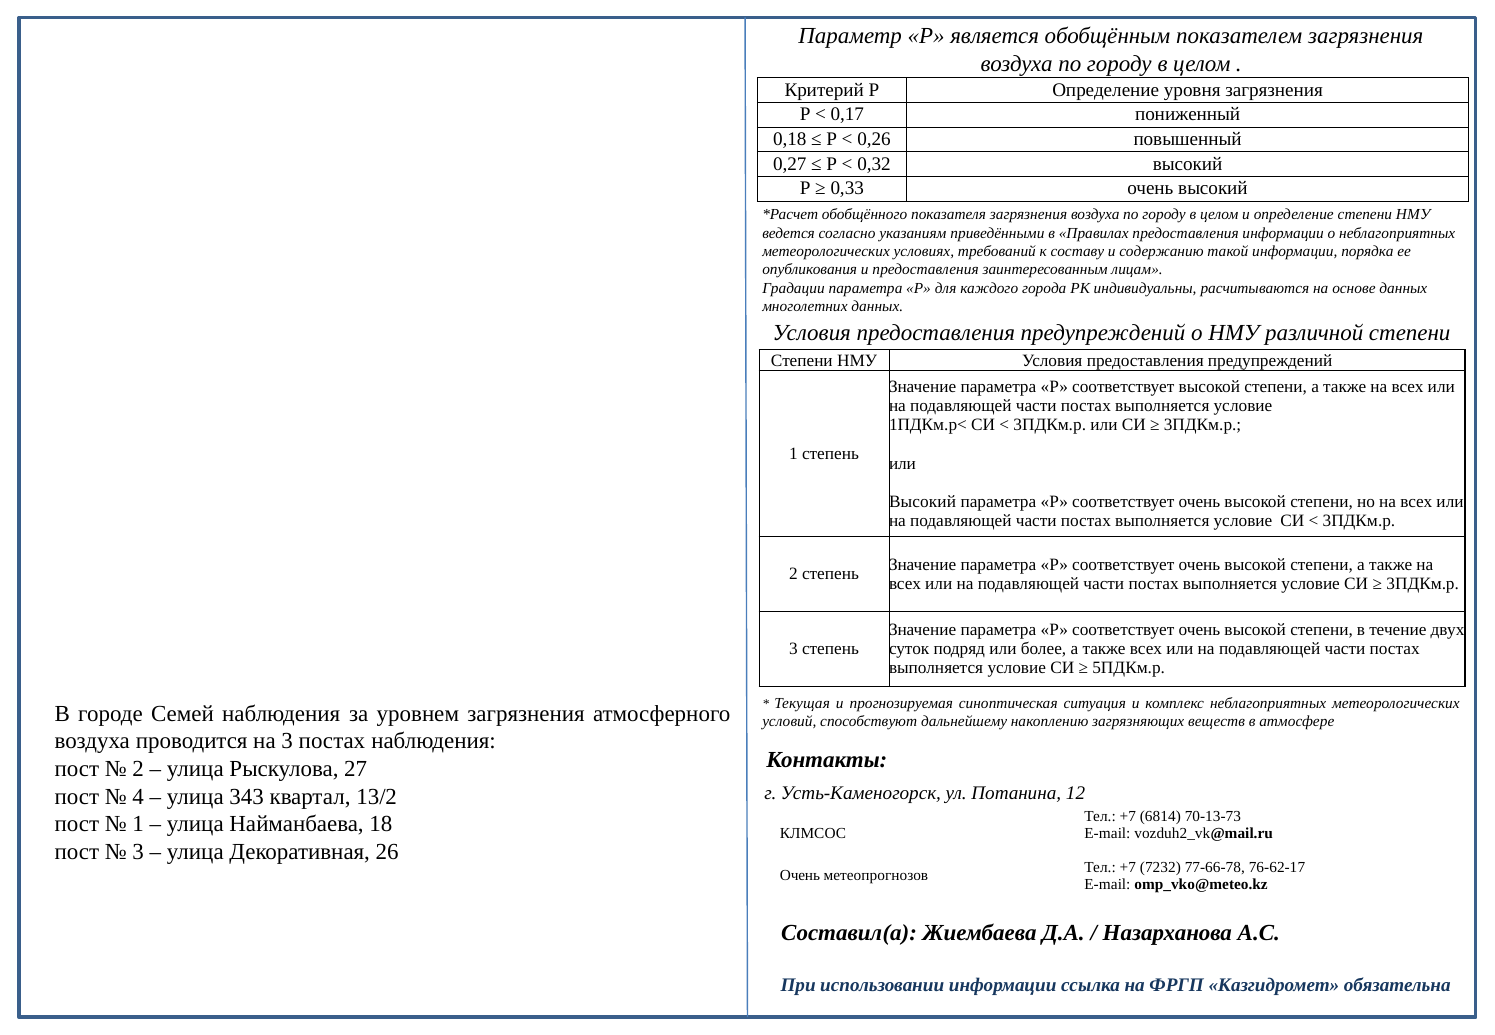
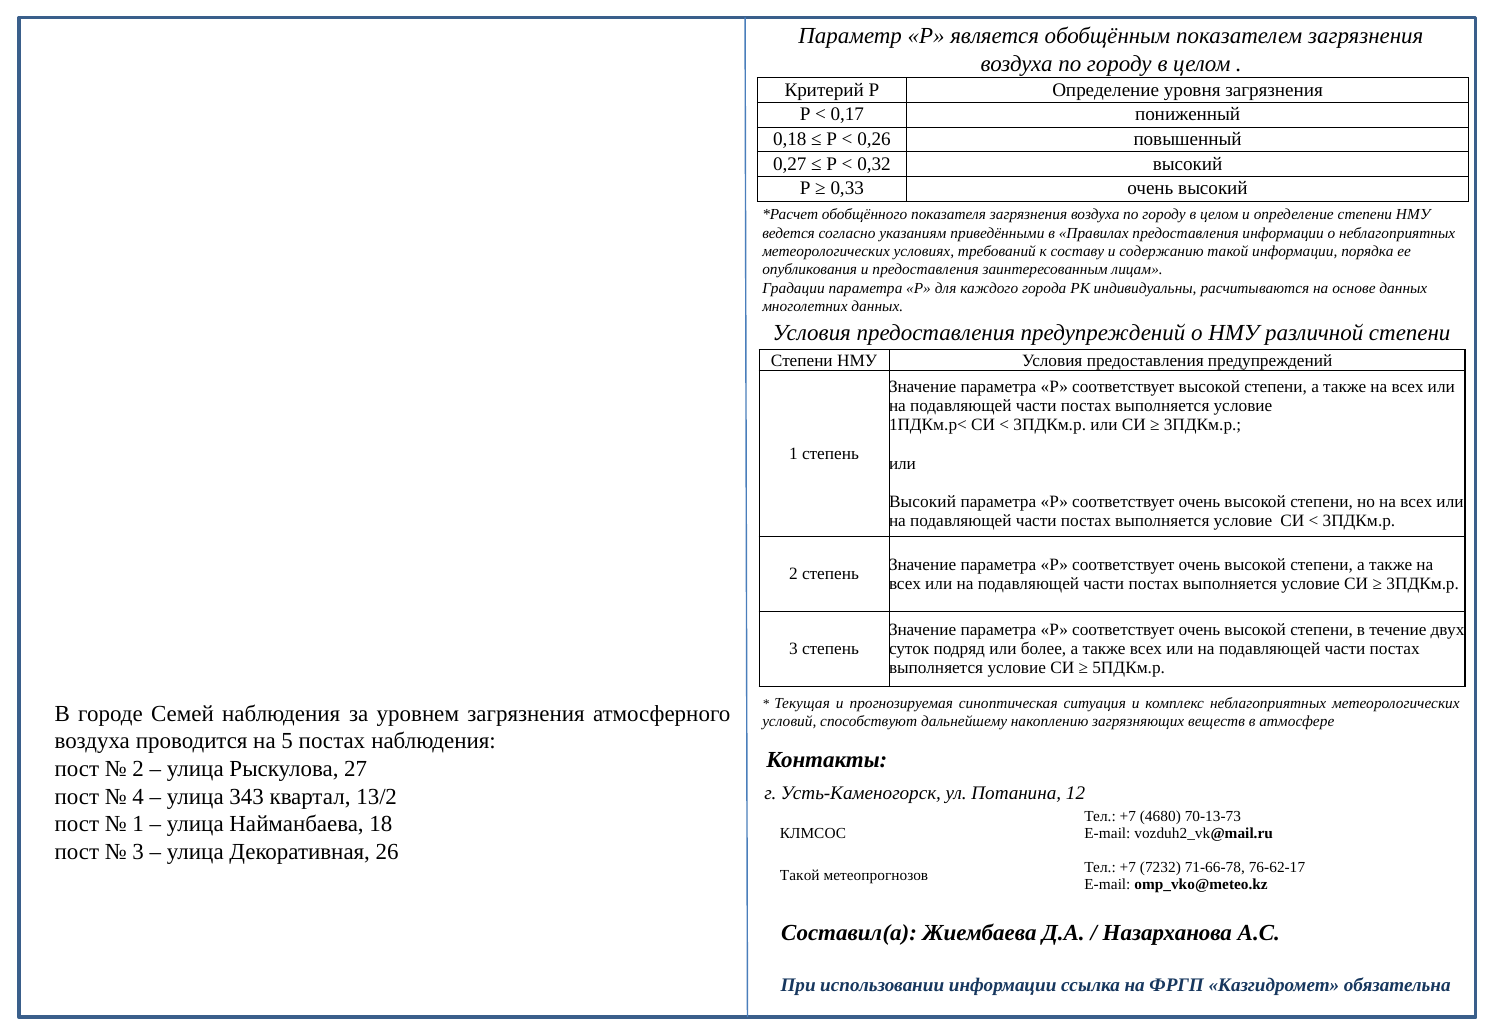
на 3: 3 -> 5 (287, 741)
6814: 6814 -> 4680 (1160, 817)
77-66-78: 77-66-78 -> 71-66-78 (1215, 867)
Очень: Очень -> Такой (800, 876)
